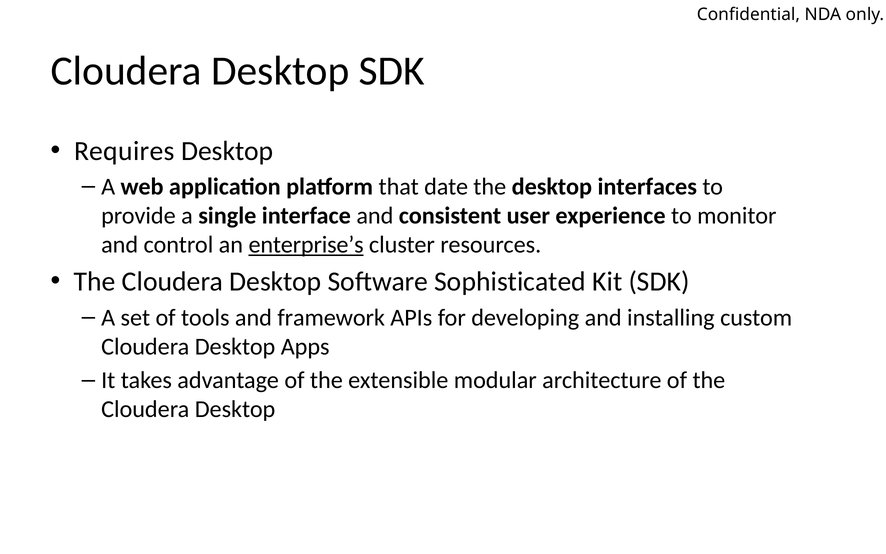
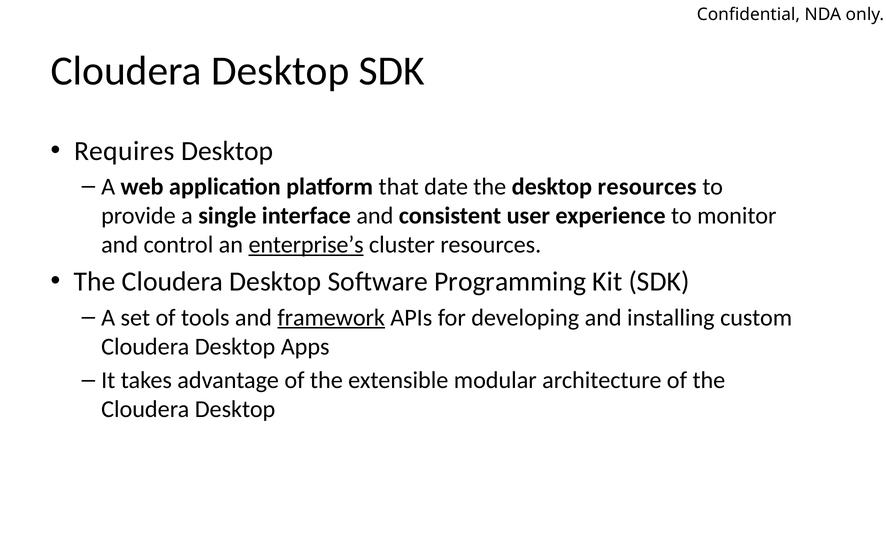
desktop interfaces: interfaces -> resources (647, 187)
Sophisticated: Sophisticated -> Programming (510, 282)
framework underline: none -> present (331, 317)
